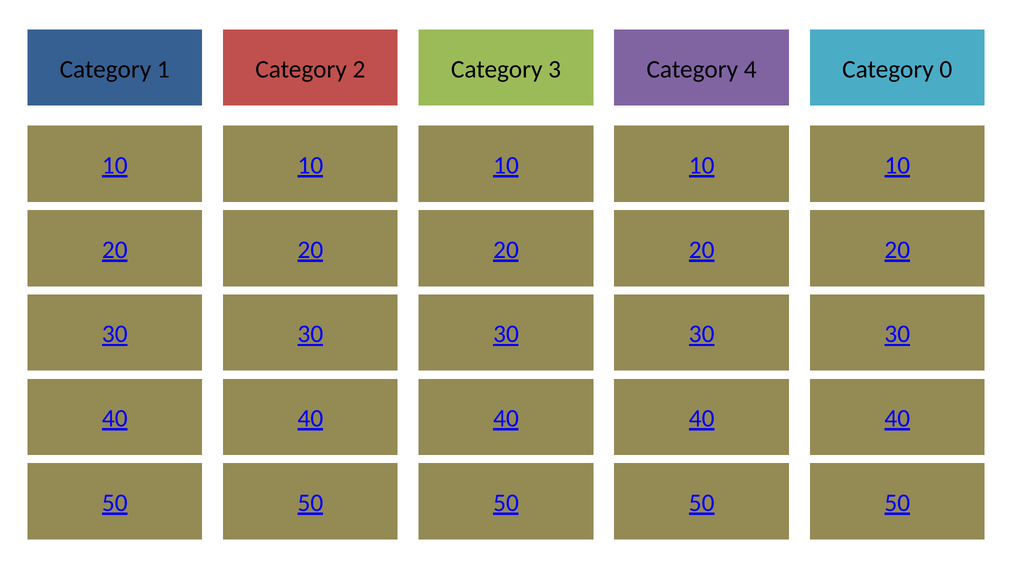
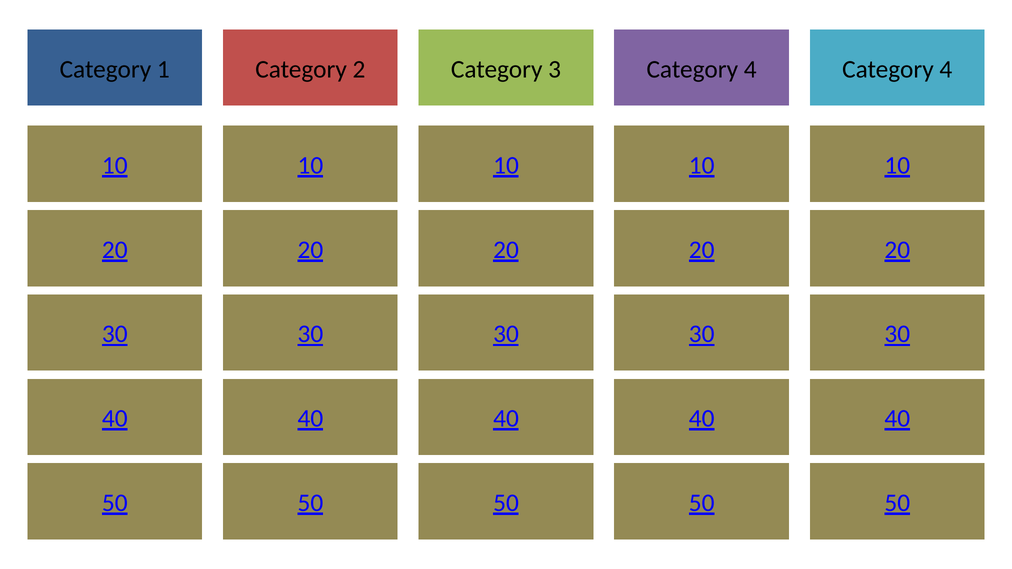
0: 0 -> 4 (946, 69)
